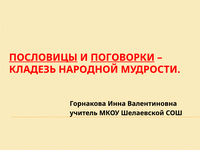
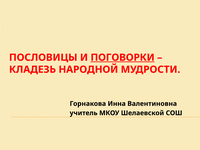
ПОСЛОВИЦЫ underline: present -> none (43, 57)
